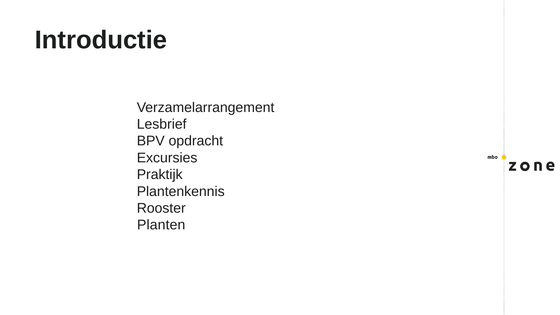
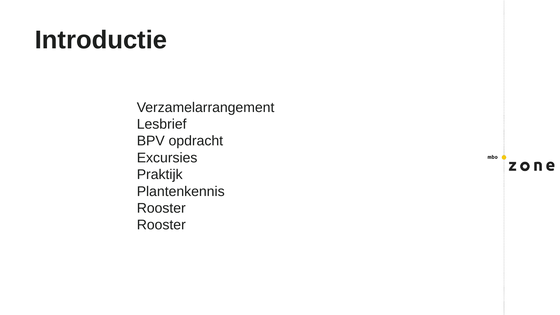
Planten: Planten -> Rooster (161, 225)
